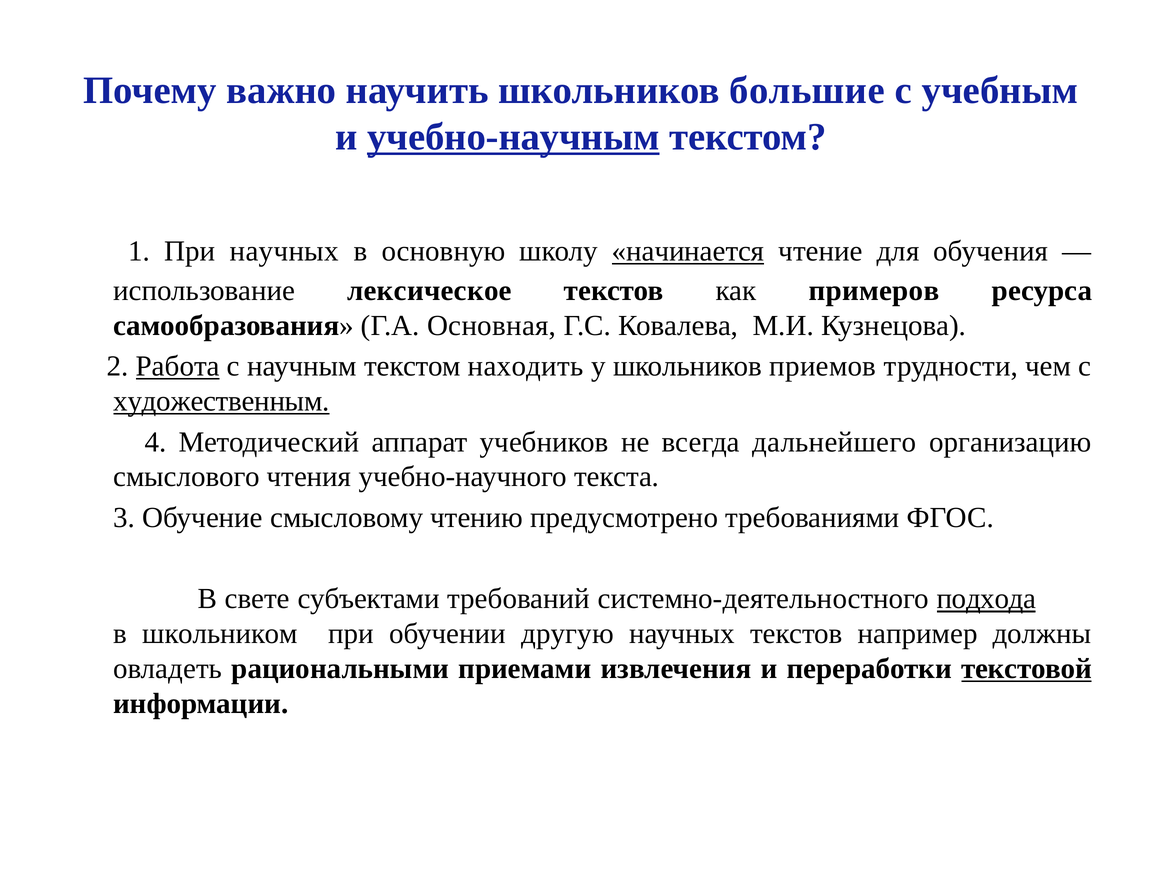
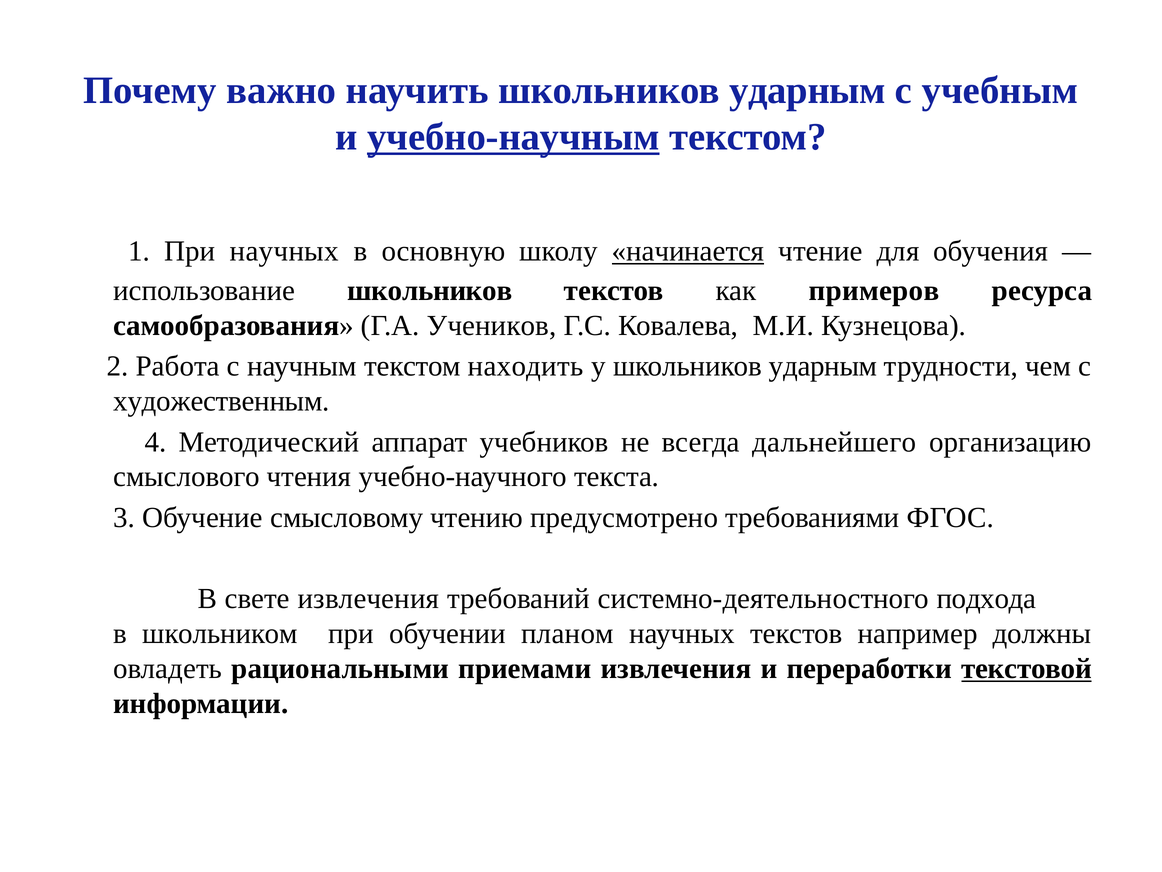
научить школьников большие: большие -> ударным (807, 91)
использование лексическое: лексическое -> школьников (430, 291)
Основная: Основная -> Учеников (492, 325)
Работа underline: present -> none (178, 366)
у школьников приемов: приемов -> ударным (823, 366)
художественным underline: present -> none (221, 401)
свете субъектами: субъектами -> извлечения (368, 599)
подхода underline: present -> none (986, 599)
другую: другую -> планом (567, 633)
